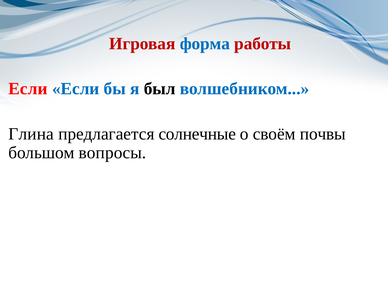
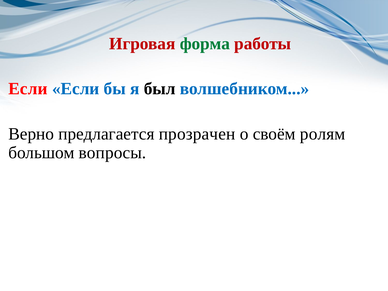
форма colour: blue -> green (205, 44)
Глина: Глина -> Верно (31, 134)
солнечные: солнечные -> прозрачен (197, 134)
почвы: почвы -> ролям (323, 134)
